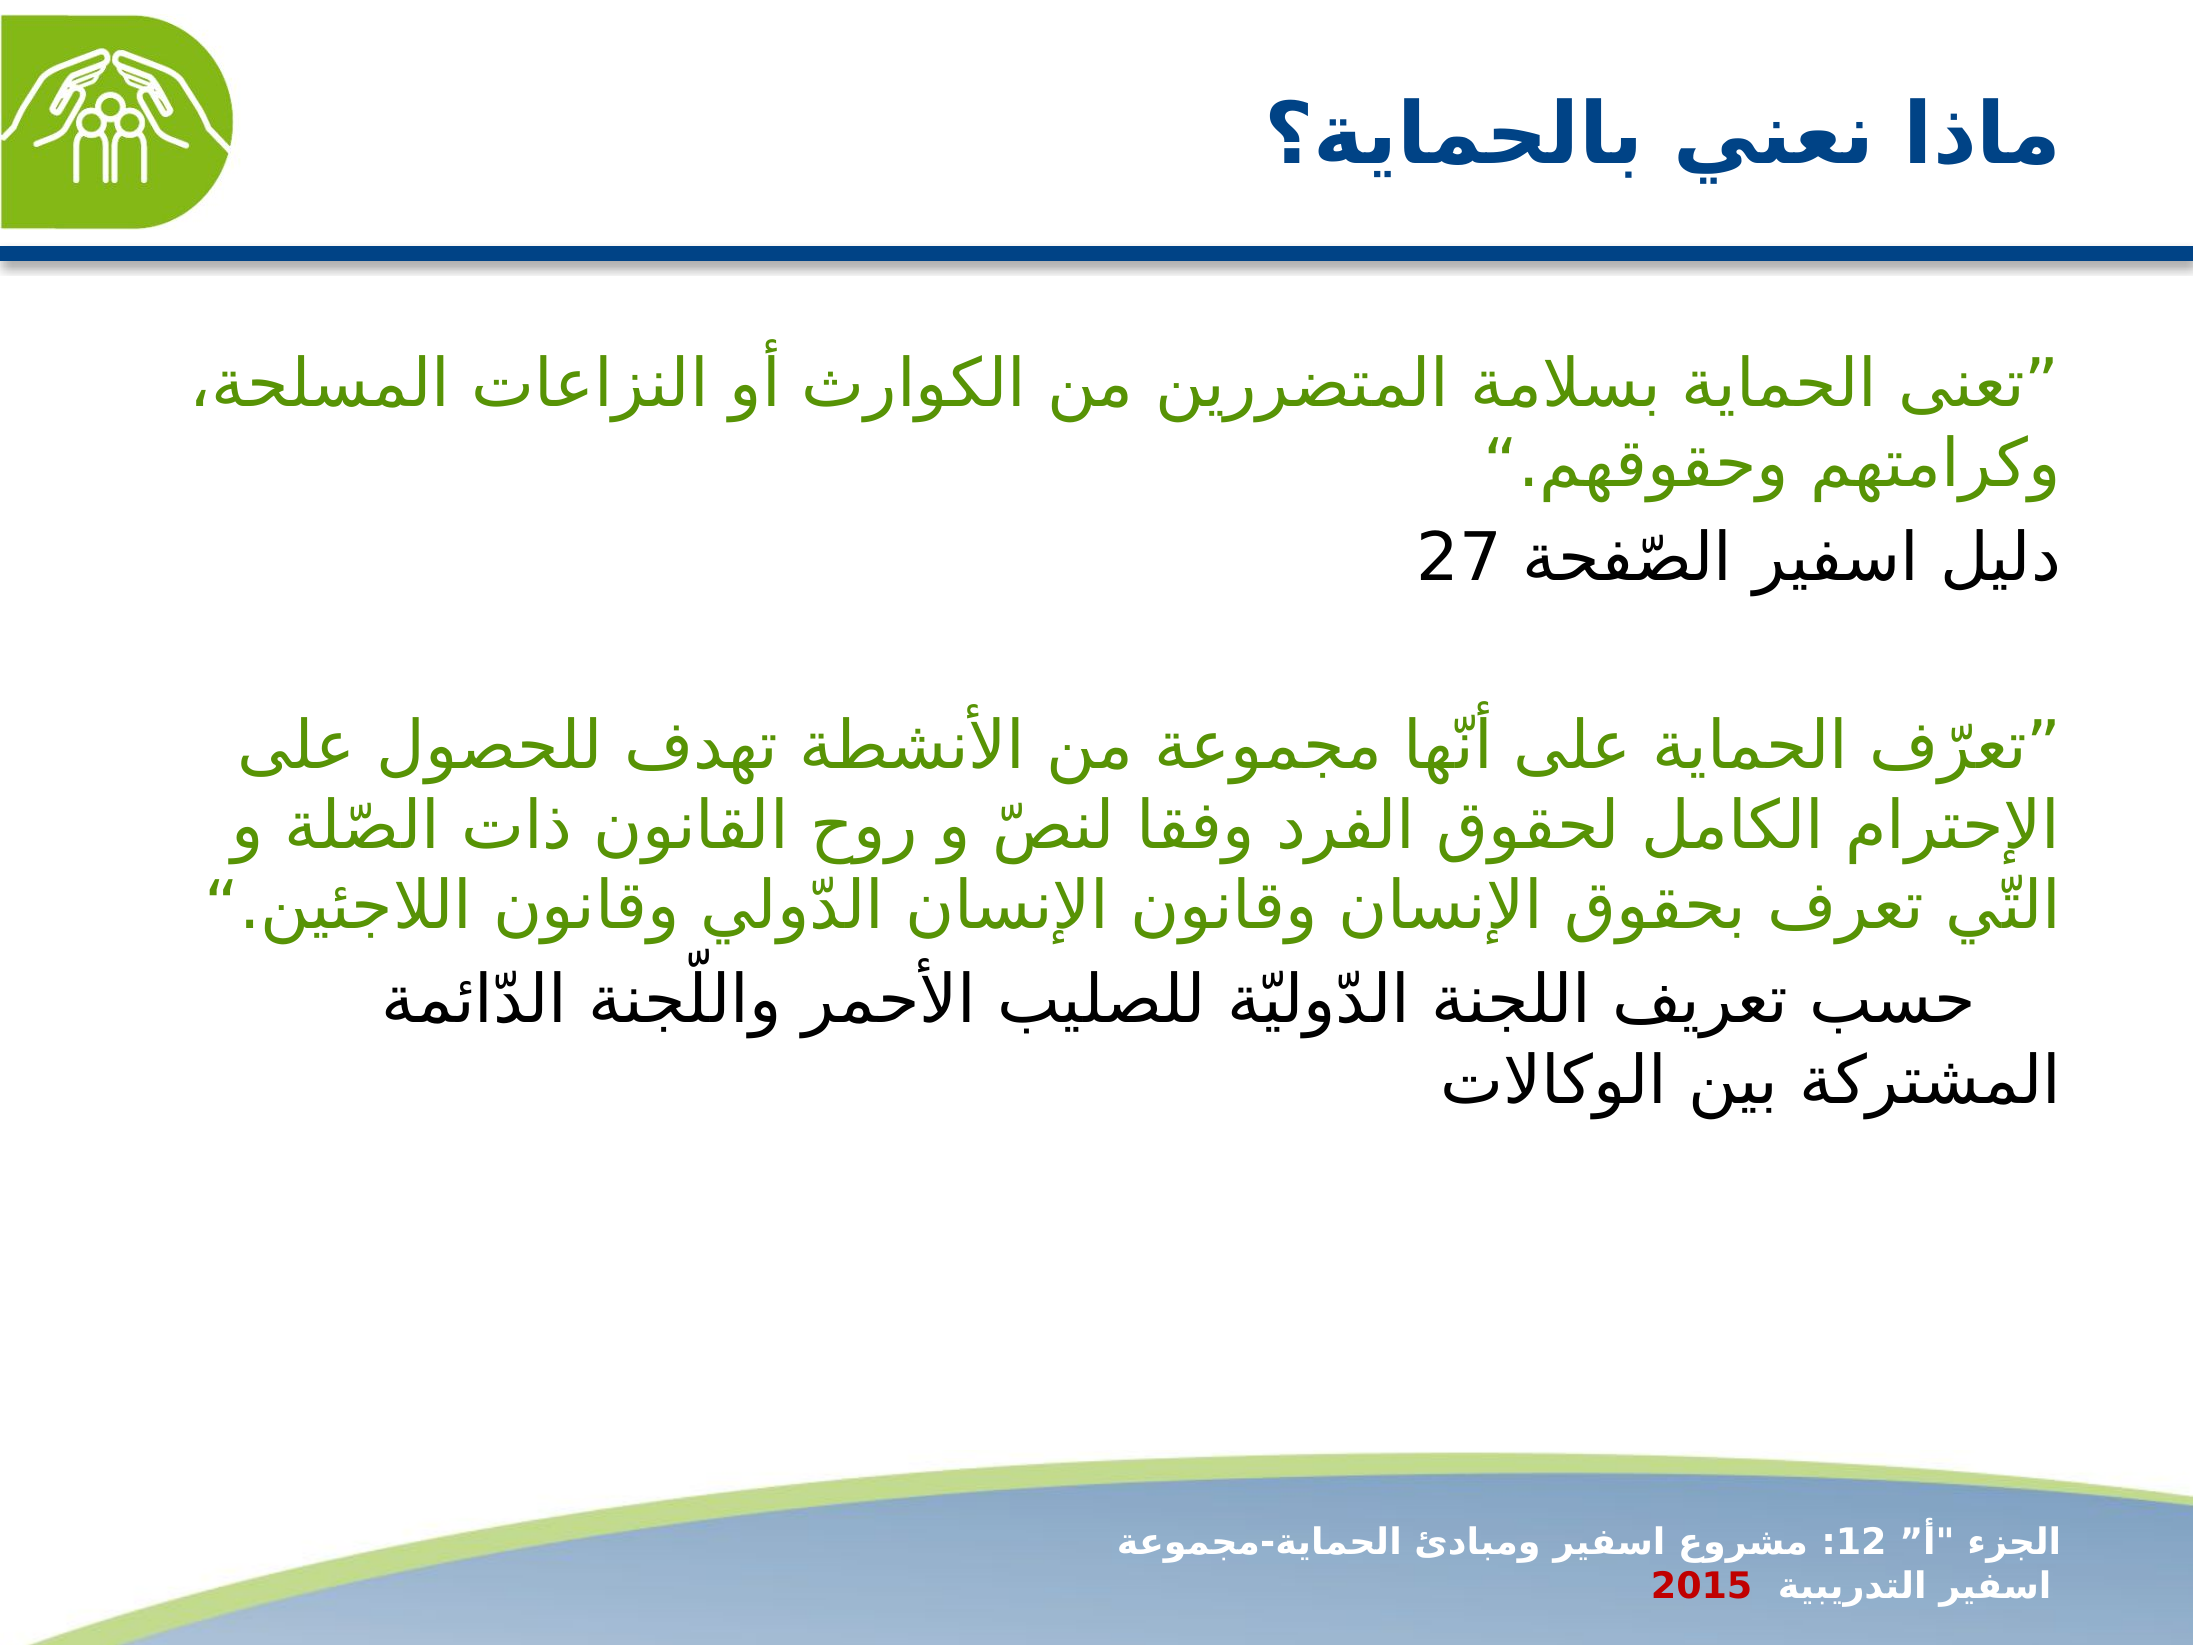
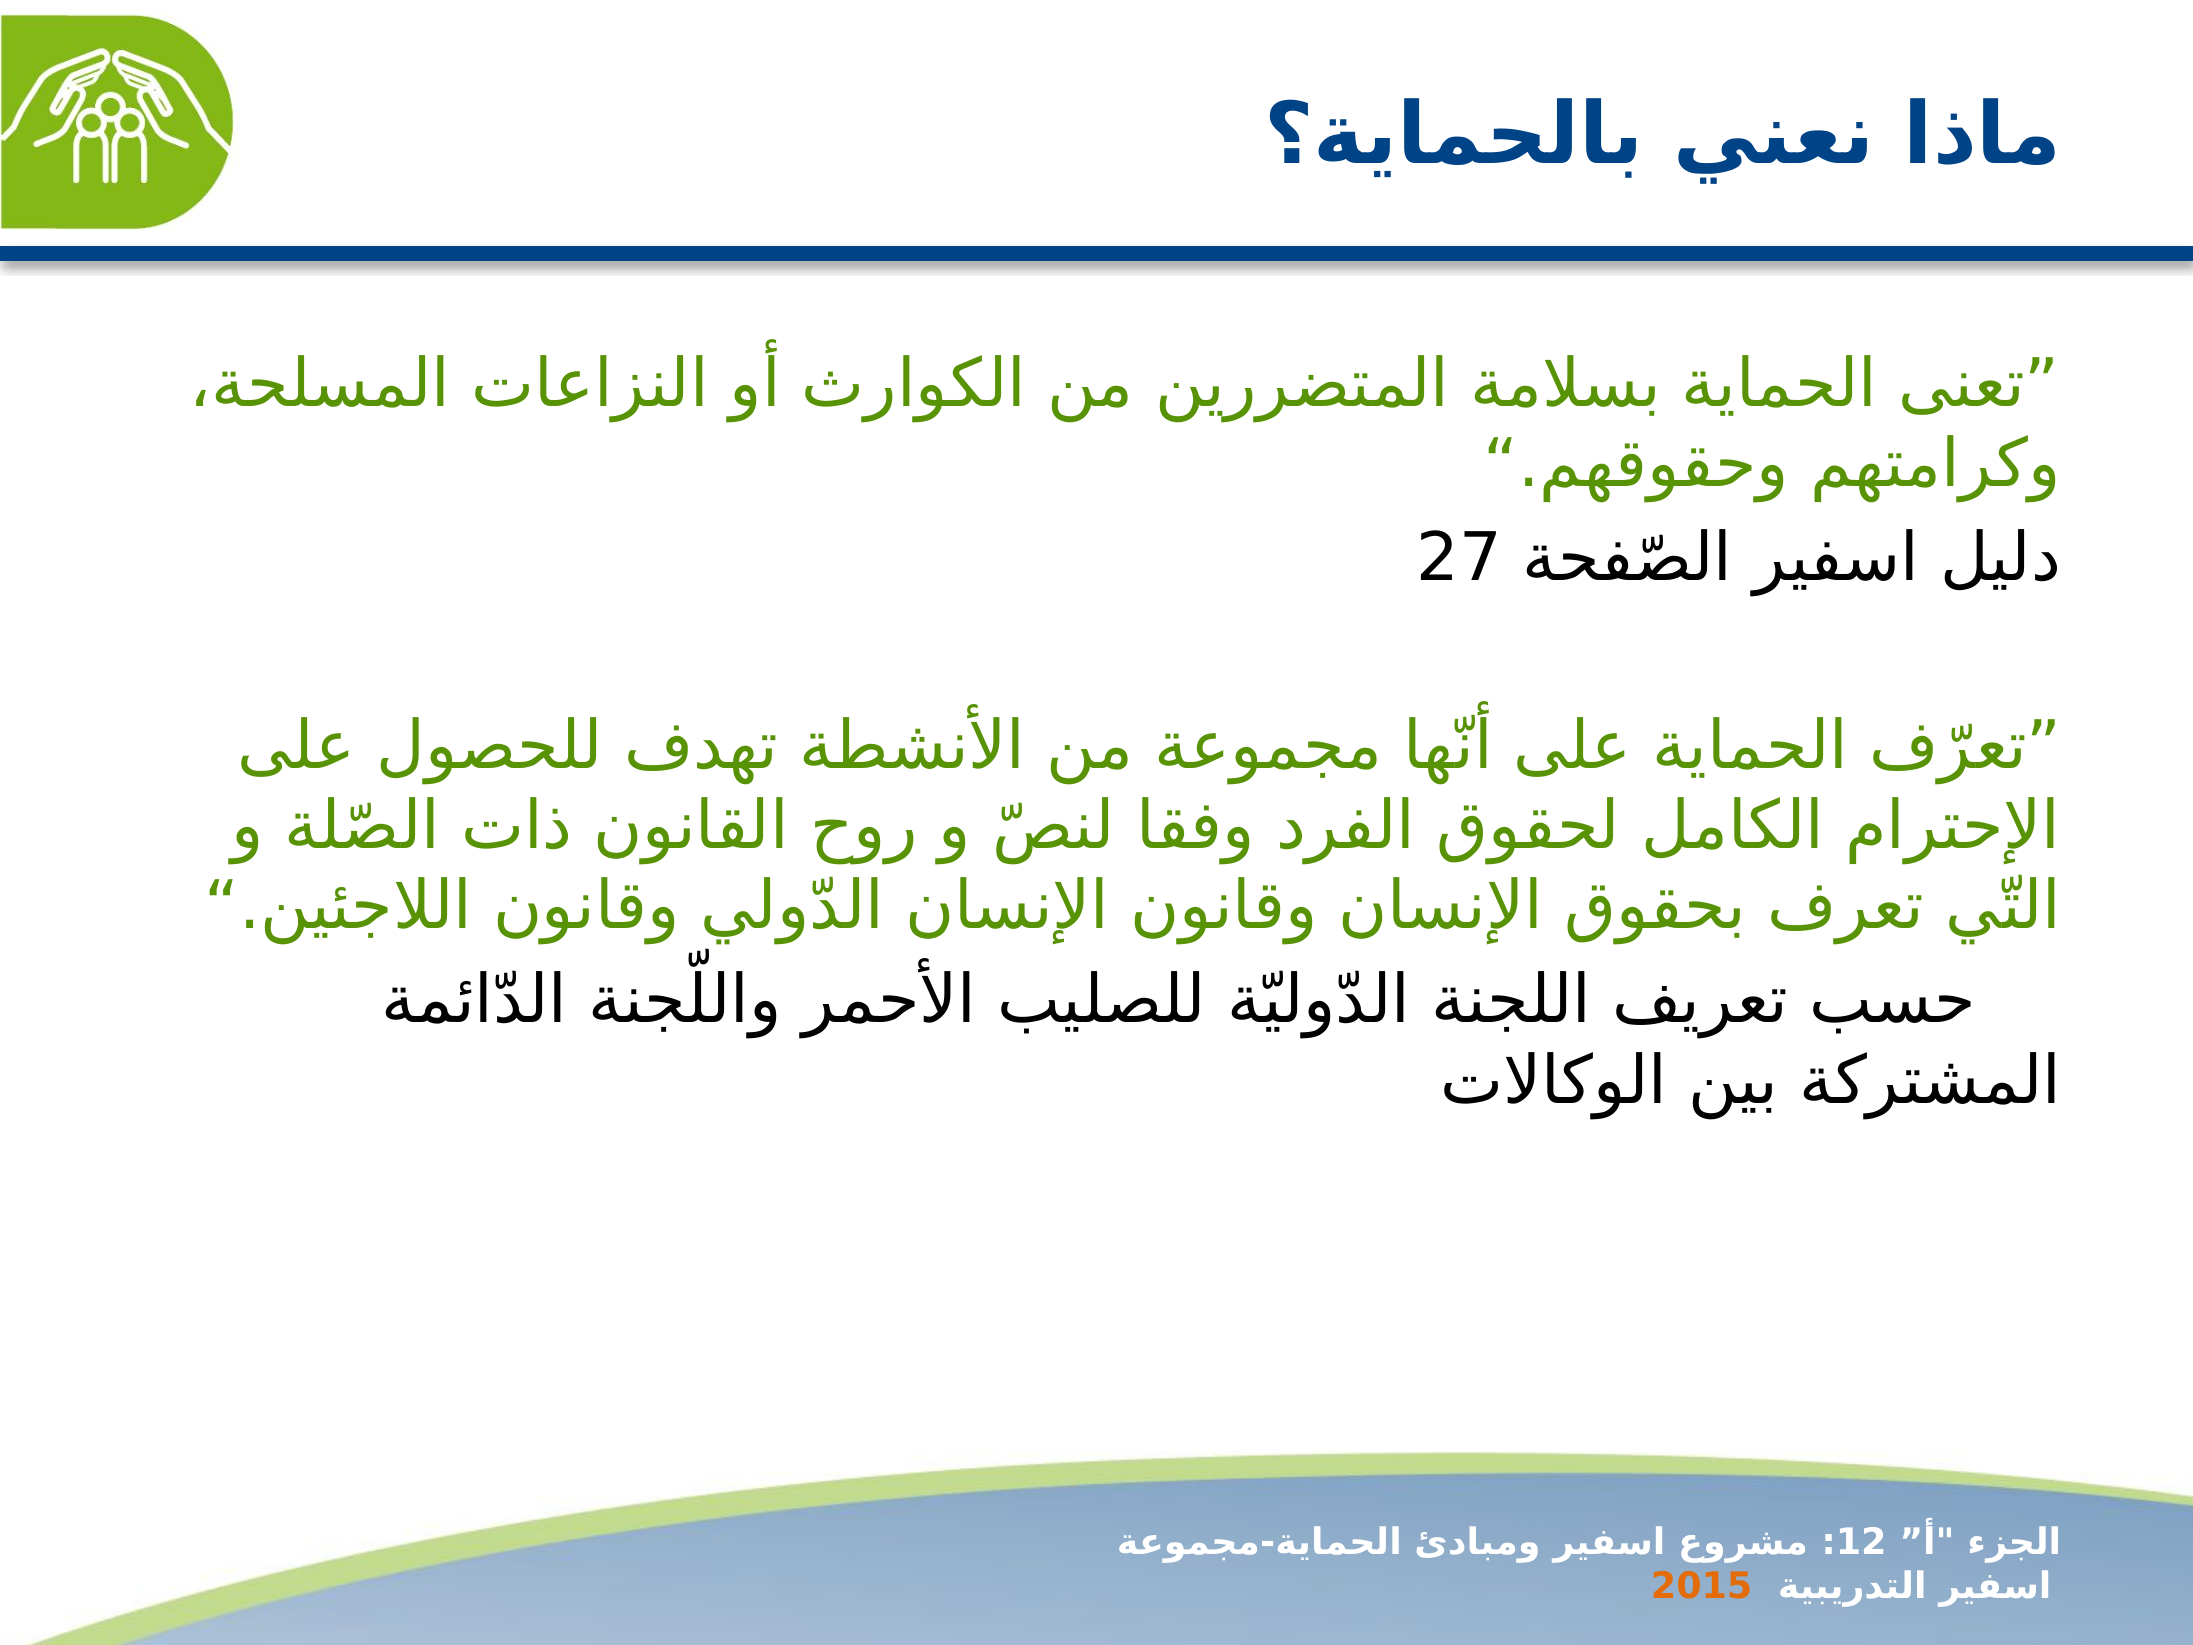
2015 colour: red -> orange (1702, 1586)
